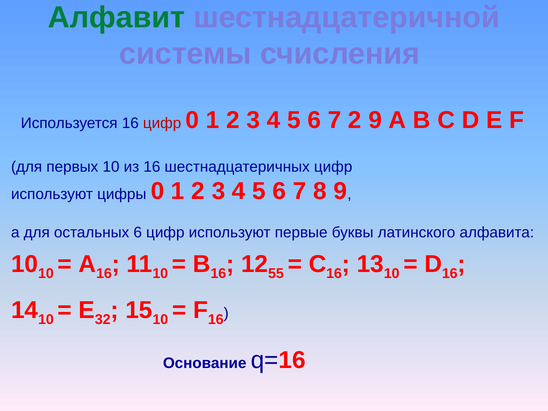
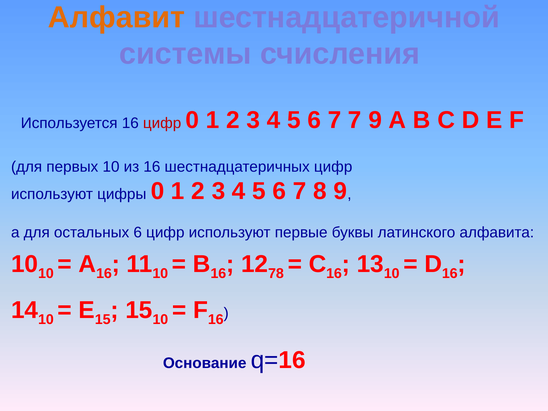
Алфавит colour: green -> orange (116, 17)
7 2: 2 -> 7 (355, 120)
55: 55 -> 78 (276, 274)
E 32: 32 -> 15 (103, 320)
